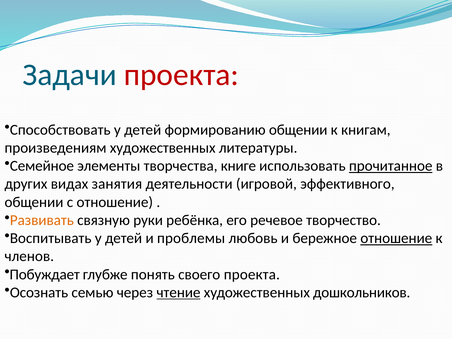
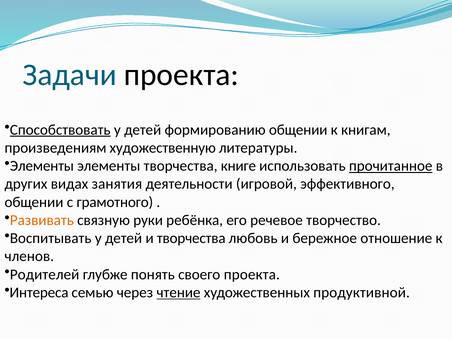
проекта colour: red -> black (181, 75)
Способствовать underline: none -> present (60, 130)
произведениям художественных: художественных -> художественную (163, 148)
Семейное: Семейное -> Элементы (42, 166)
с отношение: отношение -> грамотного (115, 202)
и проблемы: проблемы -> творчества (191, 238)
отношение underline: present -> none (396, 238)
Побуждает: Побуждает -> Родителей (45, 274)
Осознать: Осознать -> Интереса (39, 292)
дошкольников: дошкольников -> продуктивной (362, 292)
